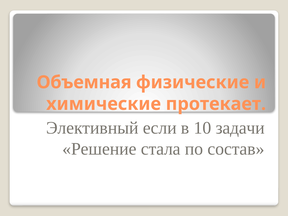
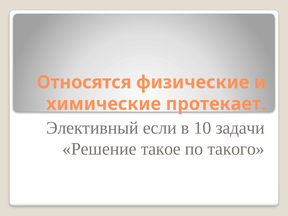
Объемная: Объемная -> Относятся (84, 82)
стала: стала -> такое (161, 149)
состав: состав -> такого (236, 149)
